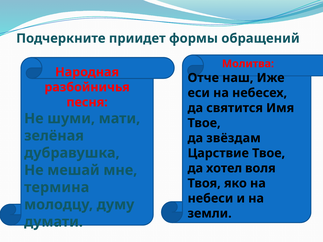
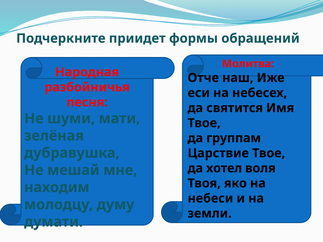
звёздам: звёздам -> группам (234, 138)
термина: термина -> находим (57, 188)
